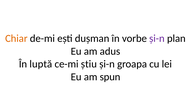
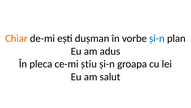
și-n colour: purple -> blue (157, 38)
luptă: luptă -> pleca (41, 64)
spun: spun -> salut (110, 76)
